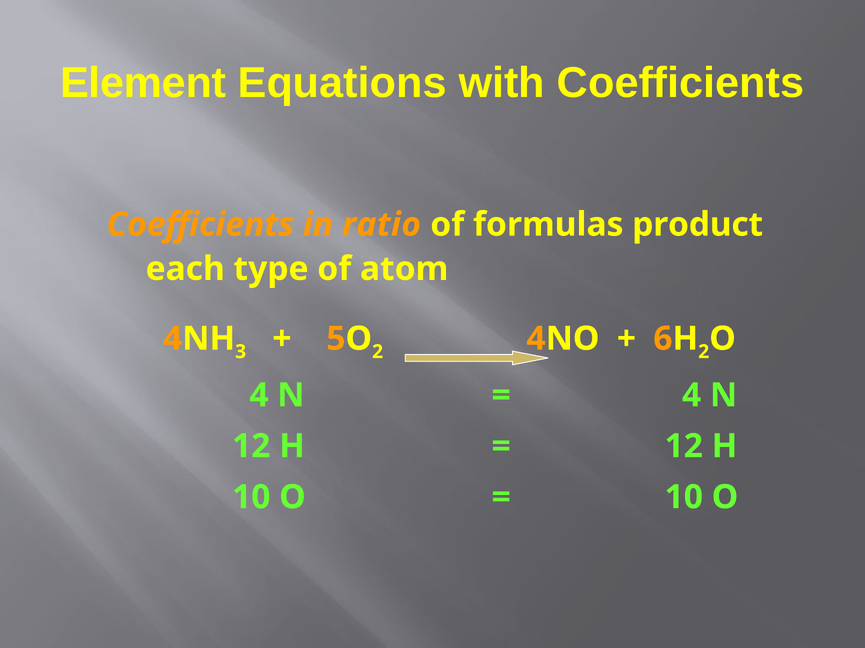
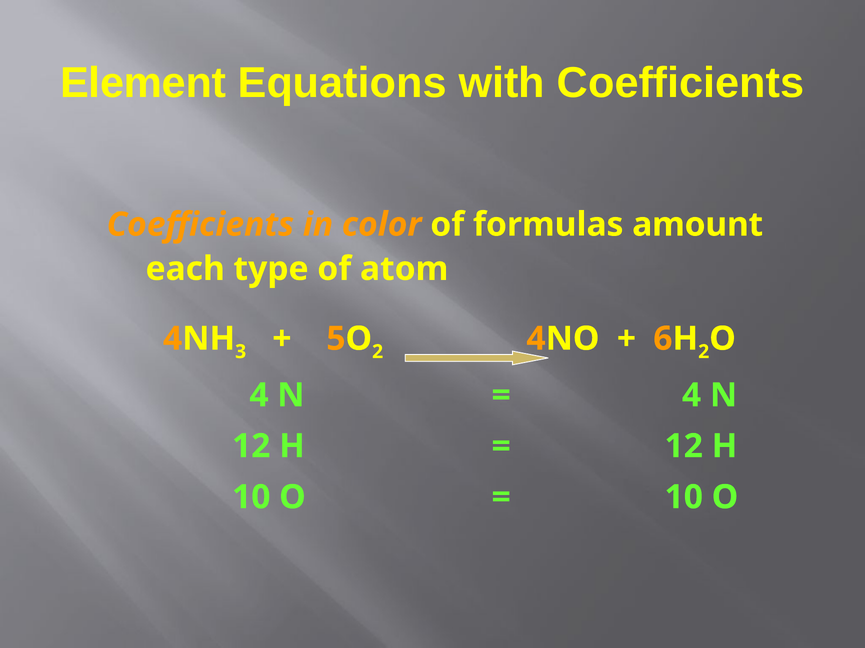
ratio: ratio -> color (382, 225)
product: product -> amount (698, 225)
